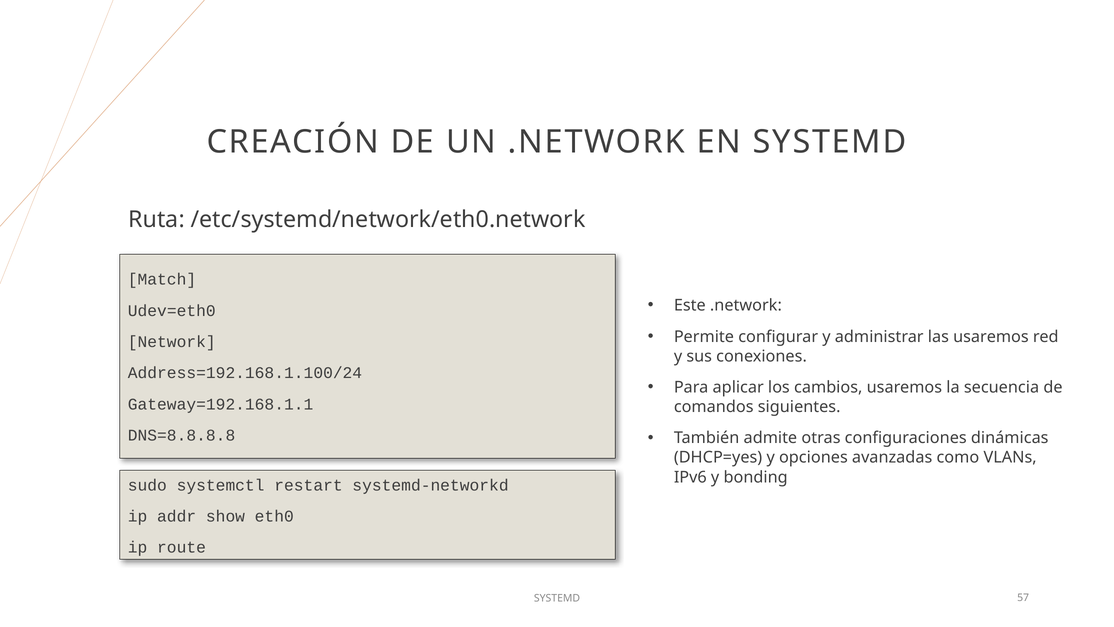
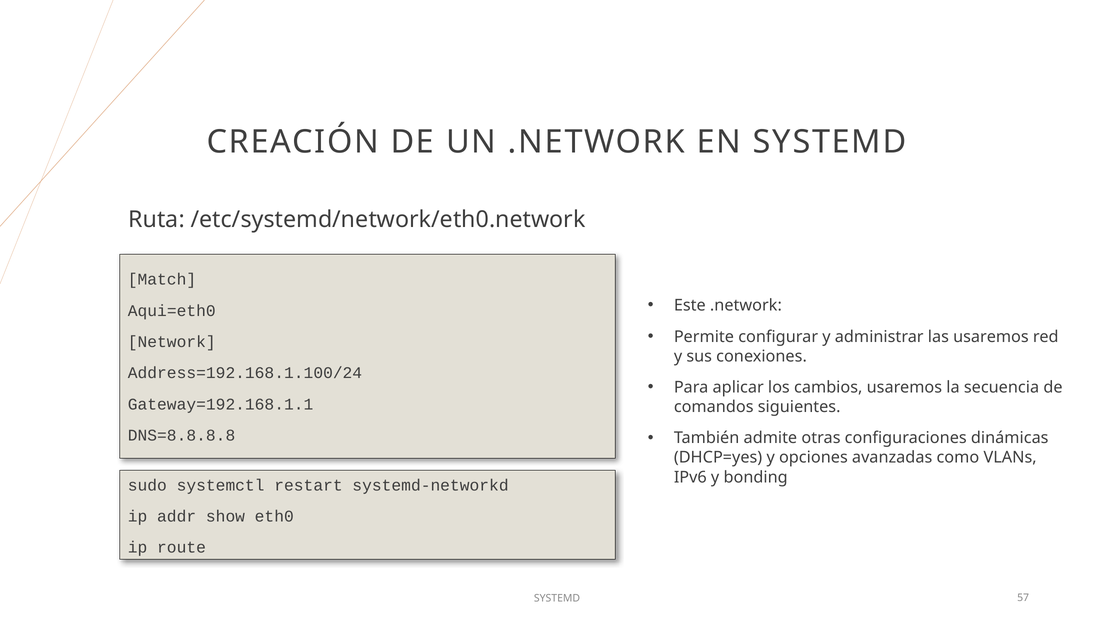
Udev=eth0: Udev=eth0 -> Aqui=eth0 (172, 311)
